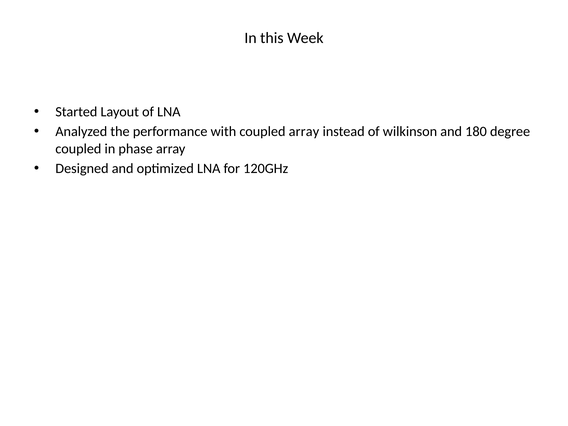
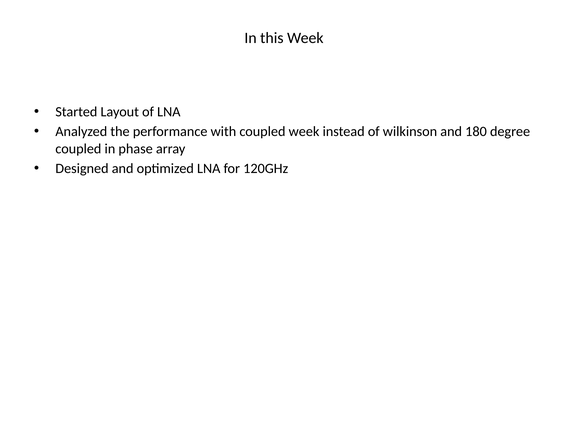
coupled array: array -> week (304, 132)
